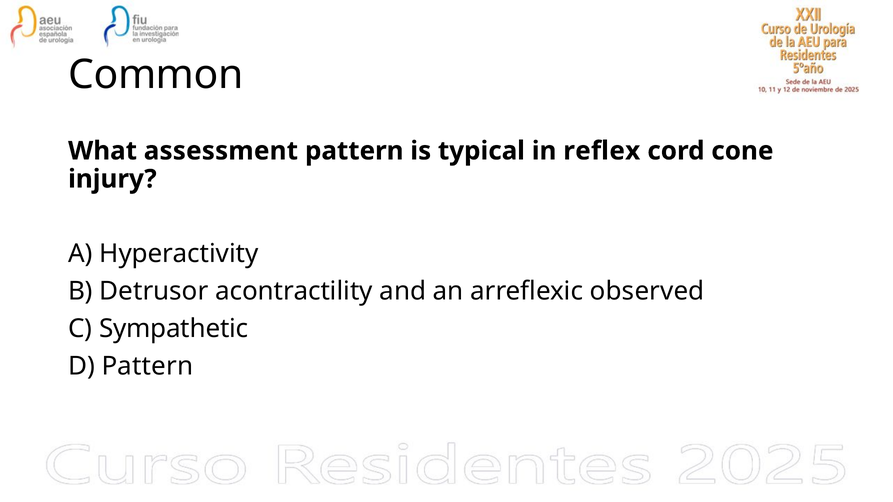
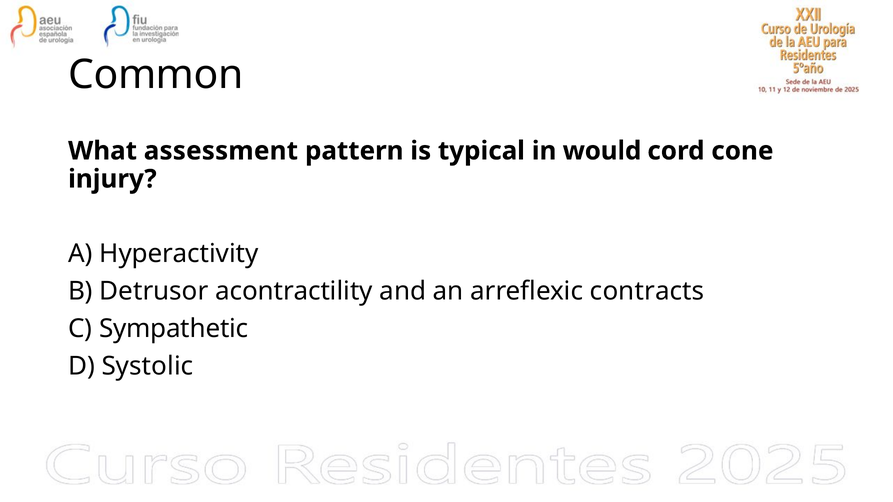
reflex: reflex -> would (602, 151)
observed: observed -> contracts (647, 291)
D Pattern: Pattern -> Systolic (147, 366)
